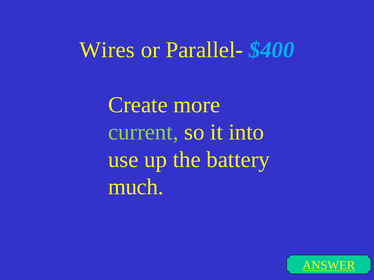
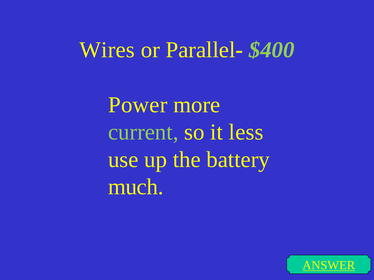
$400 colour: light blue -> light green (272, 50)
Create: Create -> Power (138, 105)
into: into -> less (246, 132)
